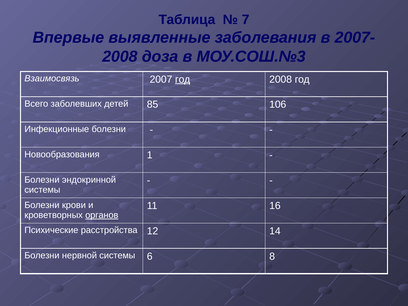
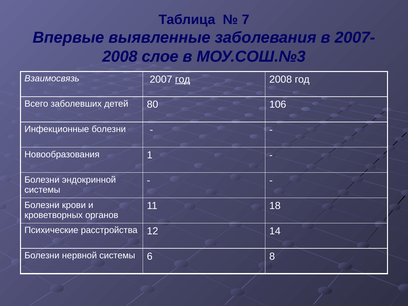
доза: доза -> слое (160, 57)
85: 85 -> 80 (153, 105)
16: 16 -> 18 (275, 206)
органов underline: present -> none (102, 215)
